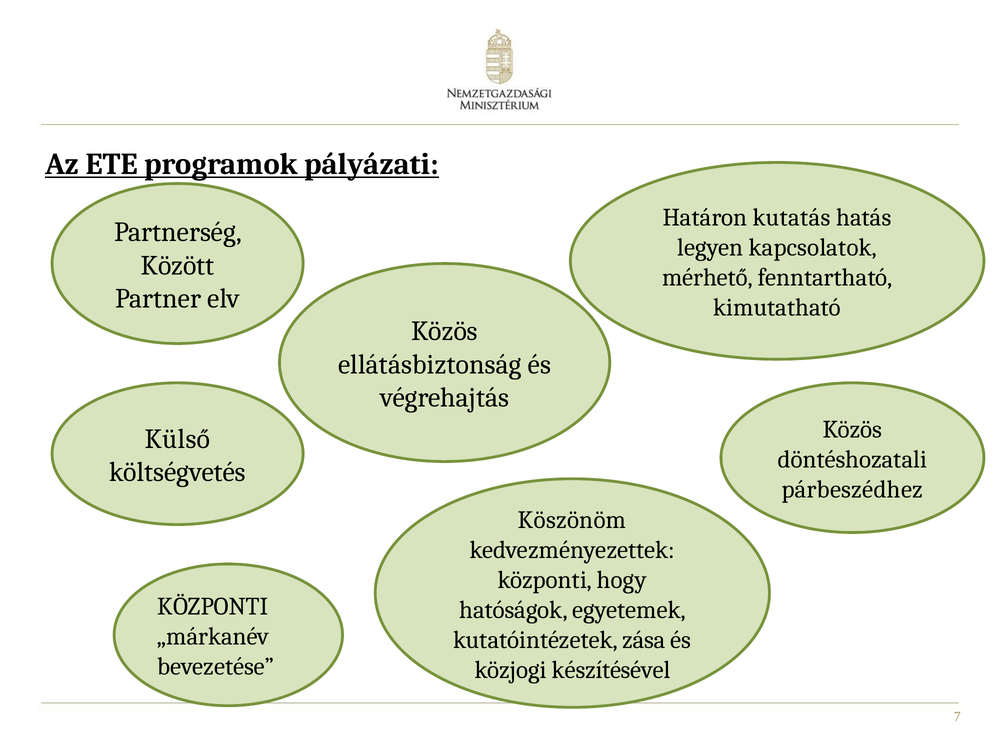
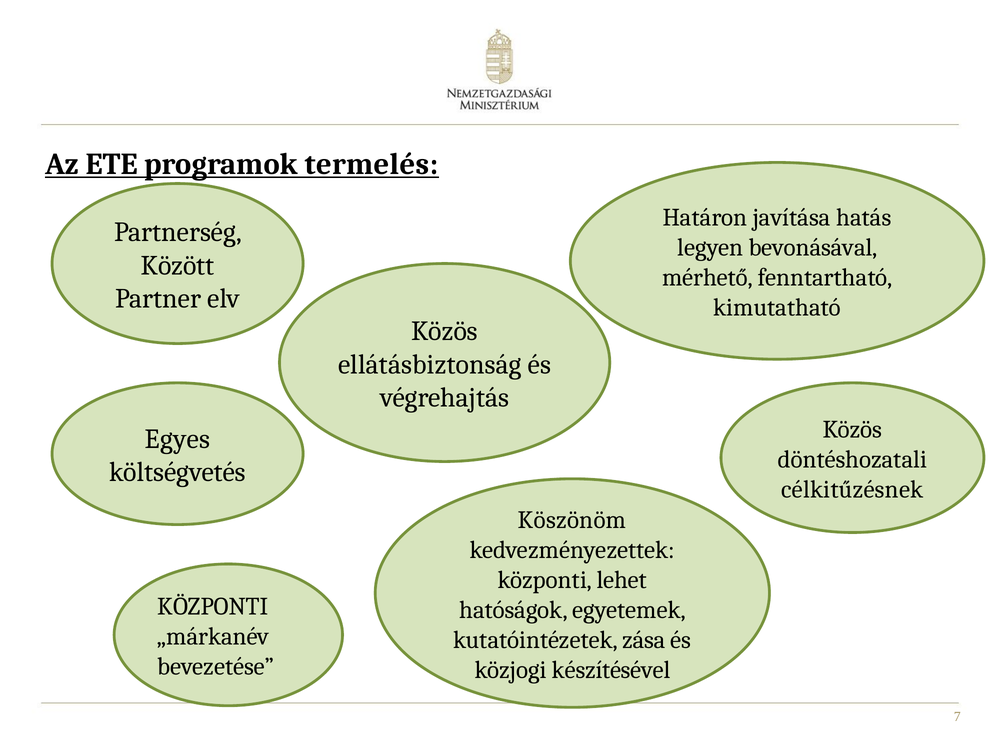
pályázati: pályázati -> termelés (372, 164)
kutatás: kutatás -> javítása (792, 218)
kapcsolatok: kapcsolatok -> bevonásával (813, 248)
Külső: Külső -> Egyes (177, 439)
párbeszédhez: párbeszédhez -> célkitűzésnek (852, 489)
hogy: hogy -> lehet (622, 580)
